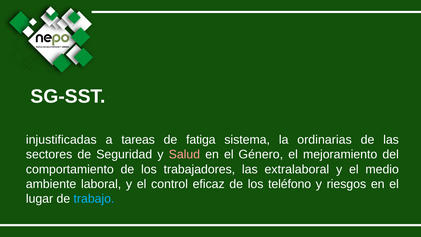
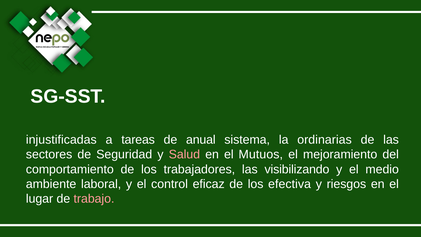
fatiga: fatiga -> anual (201, 140)
Género: Género -> Mutuos (261, 154)
extralaboral: extralaboral -> visibilizando (297, 169)
teléfono: teléfono -> efectiva (290, 184)
trabajo colour: light blue -> pink (94, 199)
